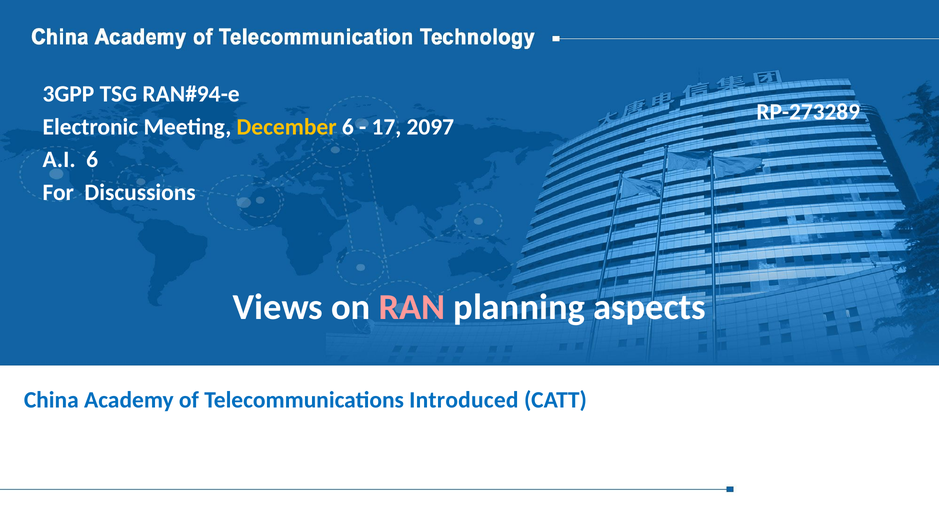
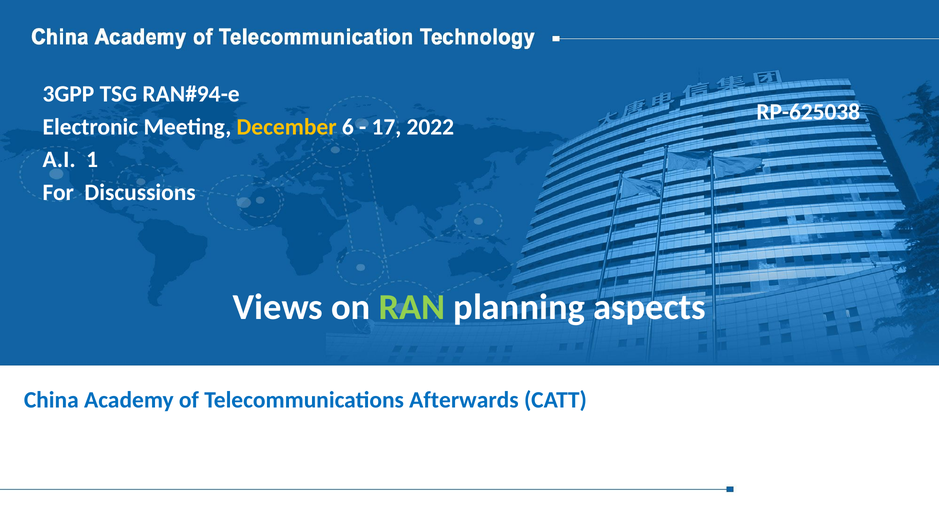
RP-273289: RP-273289 -> RP-625038 (808, 112)
2097: 2097 -> 2022 (430, 127)
A.I 6: 6 -> 1 (92, 160)
RAN colour: pink -> light green (412, 307)
Introduced: Introduced -> Afterwards (464, 400)
